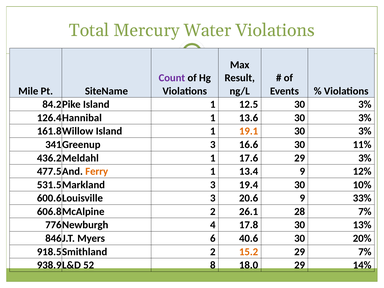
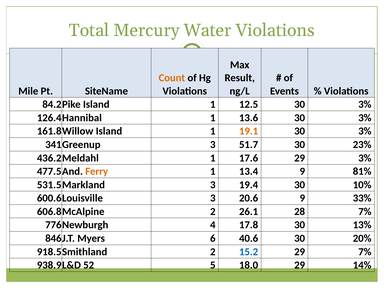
Count colour: purple -> orange (172, 78)
16.6: 16.6 -> 51.7 (249, 145)
11%: 11% -> 23% (362, 145)
12%: 12% -> 81% (362, 171)
15.2 colour: orange -> blue (249, 252)
8: 8 -> 5 (213, 265)
